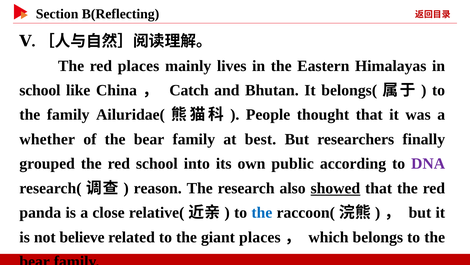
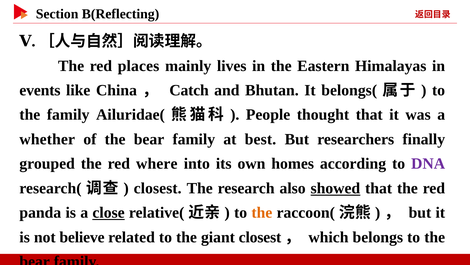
school: school -> events (40, 90)
red school: school -> where (157, 163)
public: public -> homes (293, 163)
reason: reason -> closest (158, 188)
close underline: none -> present (109, 212)
the colour: blue -> orange (262, 212)
giant places: places -> closest (260, 237)
